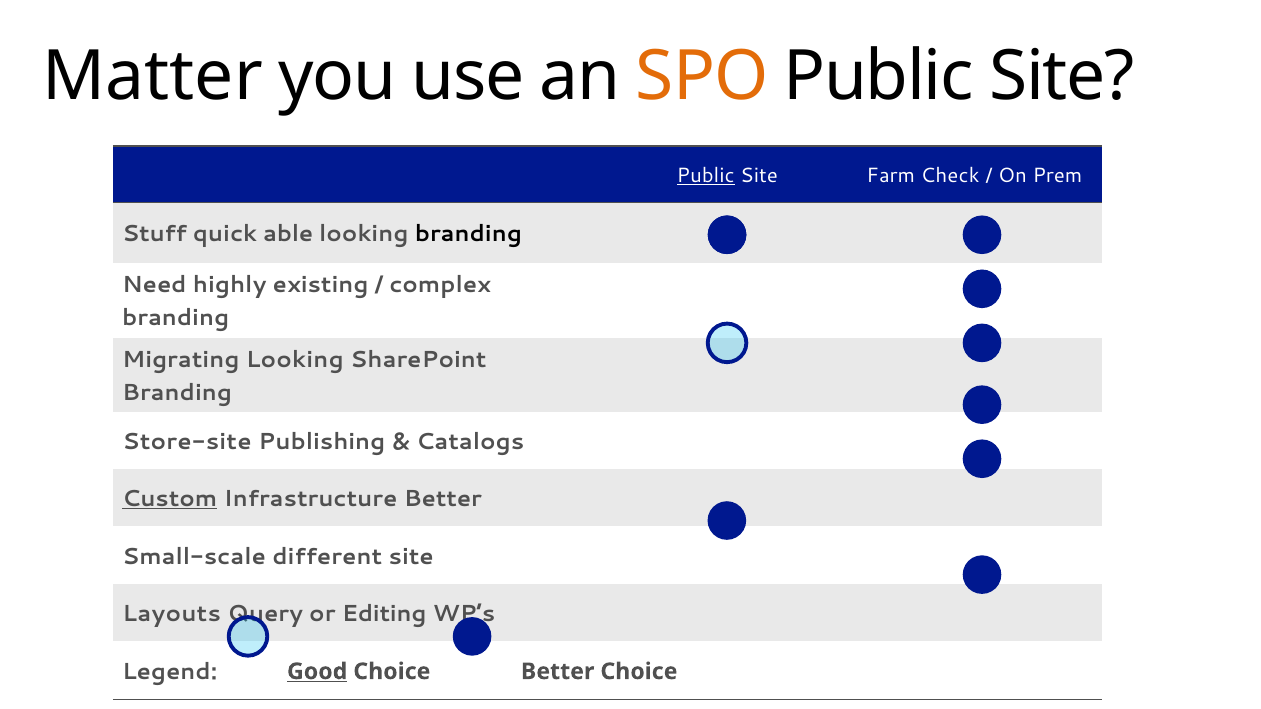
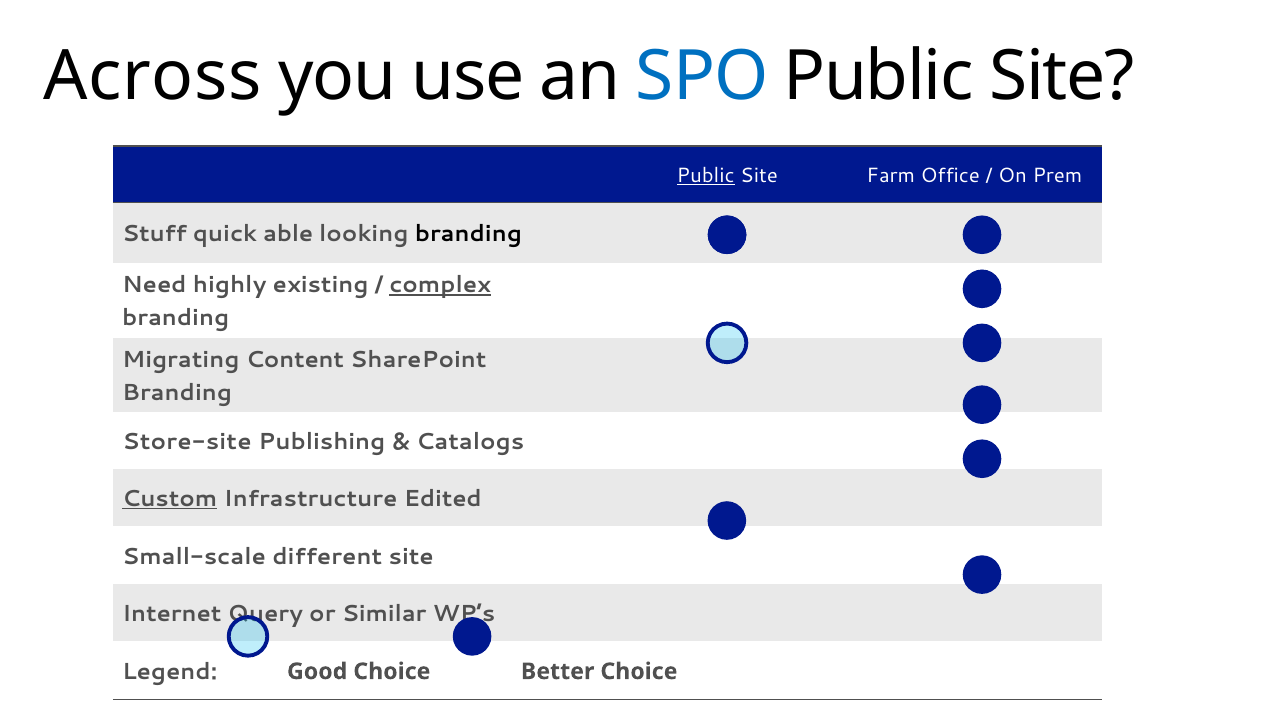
Matter: Matter -> Across (152, 76)
SPO colour: orange -> blue (702, 76)
Check: Check -> Office (950, 175)
complex underline: none -> present (440, 285)
Migrating Looking: Looking -> Content (295, 360)
Infrastructure Better: Better -> Edited (443, 499)
Layouts: Layouts -> Internet (172, 614)
Editing: Editing -> Similar (384, 614)
Good underline: present -> none (317, 672)
